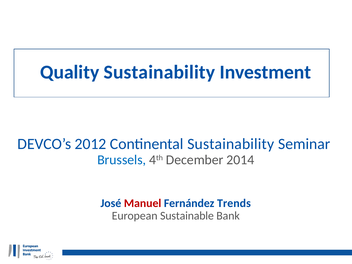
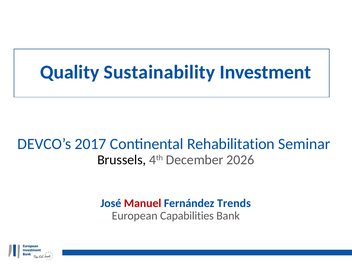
2012: 2012 -> 2017 (91, 144)
Continental Sustainability: Sustainability -> Rehabilitation (231, 144)
Brussels colour: blue -> black (122, 160)
2014: 2014 -> 2026 (240, 160)
Sustainable: Sustainable -> Capabilities (187, 216)
